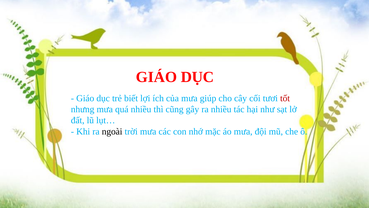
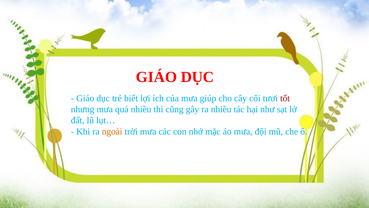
ngoài colour: black -> orange (112, 131)
